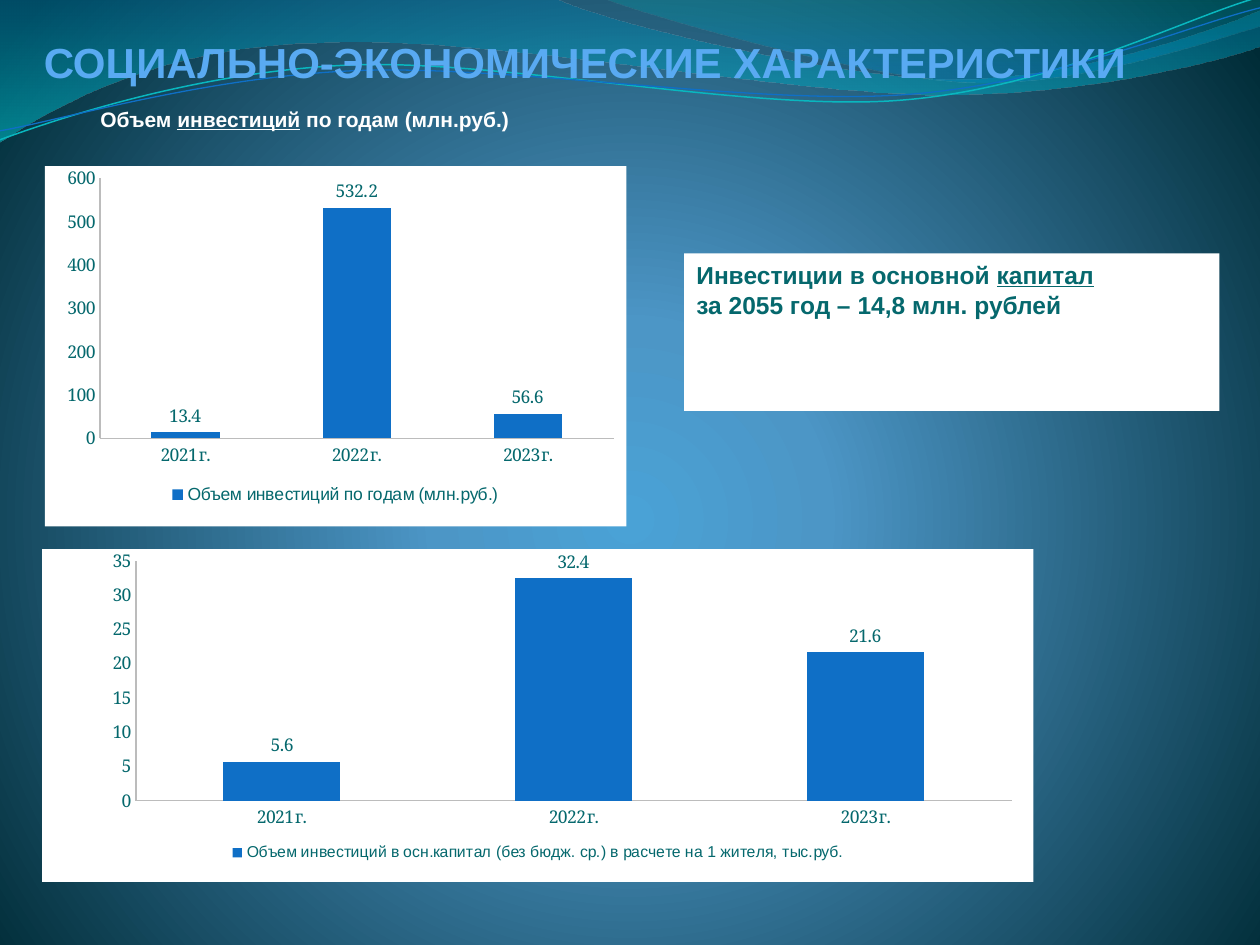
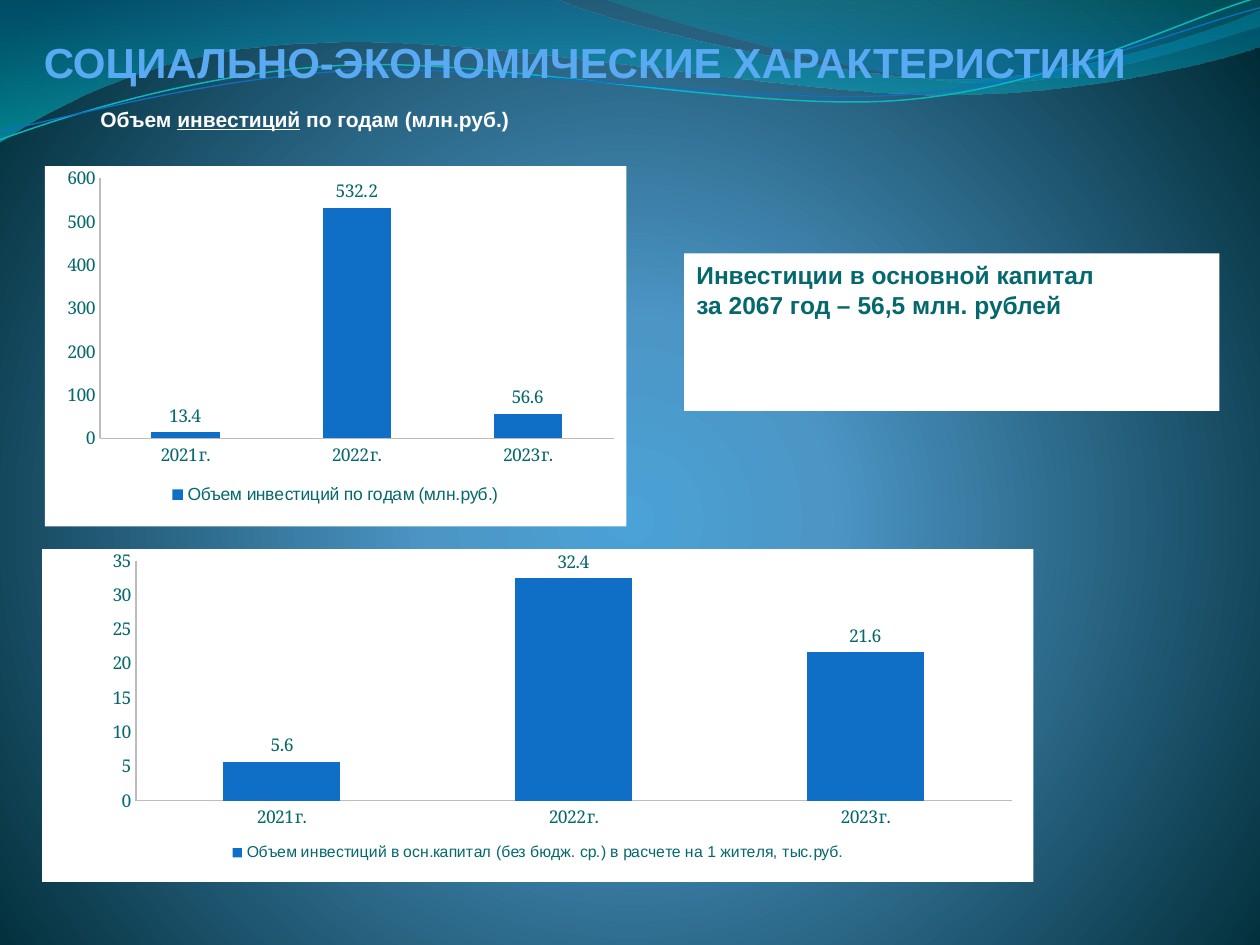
капитал underline: present -> none (1045, 276)
2055: 2055 -> 2067 (756, 306)
14,8: 14,8 -> 56,5 (881, 306)
